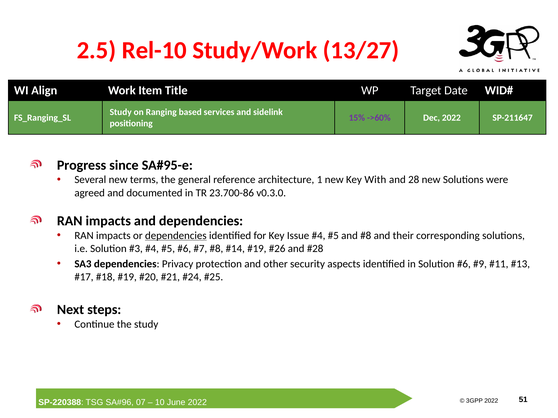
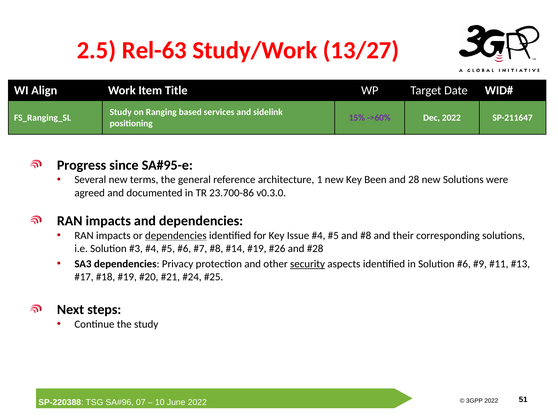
Rel-10: Rel-10 -> Rel-63 (154, 51)
With: With -> Been (375, 180)
security underline: none -> present (308, 264)
